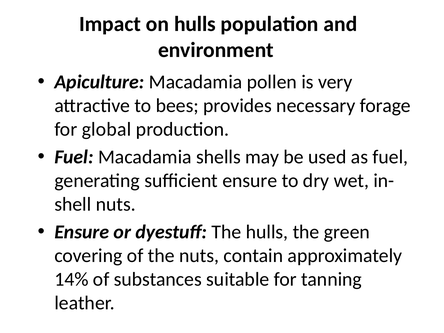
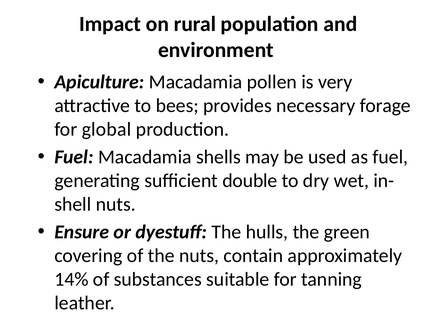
on hulls: hulls -> rural (195, 24)
sufficient ensure: ensure -> double (250, 181)
